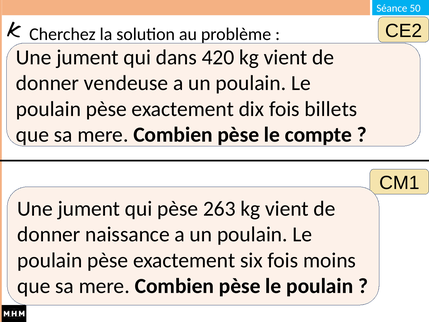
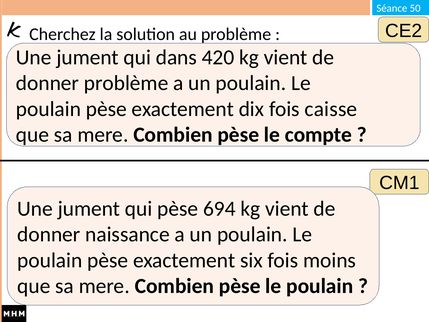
donner vendeuse: vendeuse -> problème (126, 83)
billets: billets -> caisse (331, 109)
263: 263 -> 694 (219, 209)
